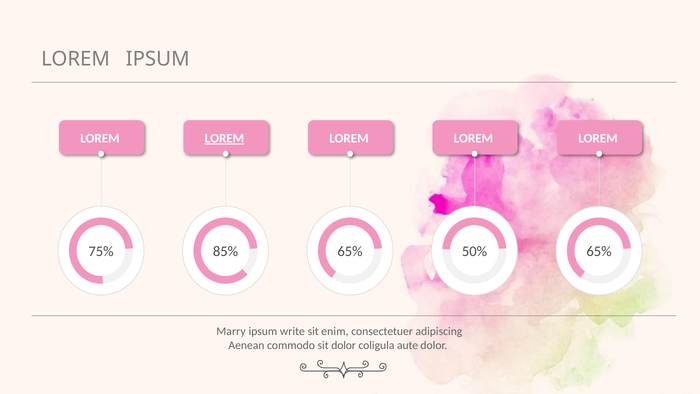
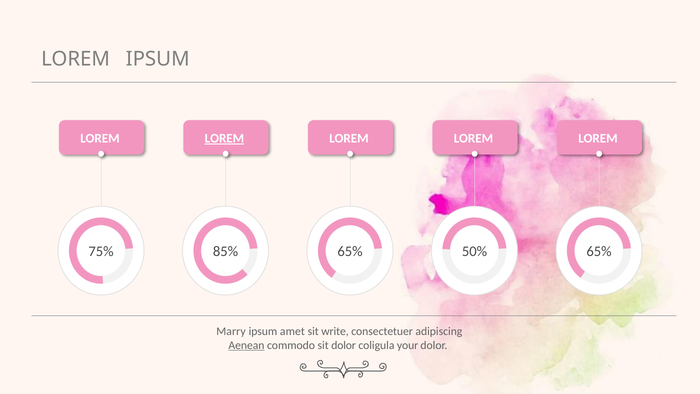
write: write -> amet (292, 331)
enim: enim -> write (335, 331)
Aenean underline: none -> present (246, 345)
aute: aute -> your (408, 345)
